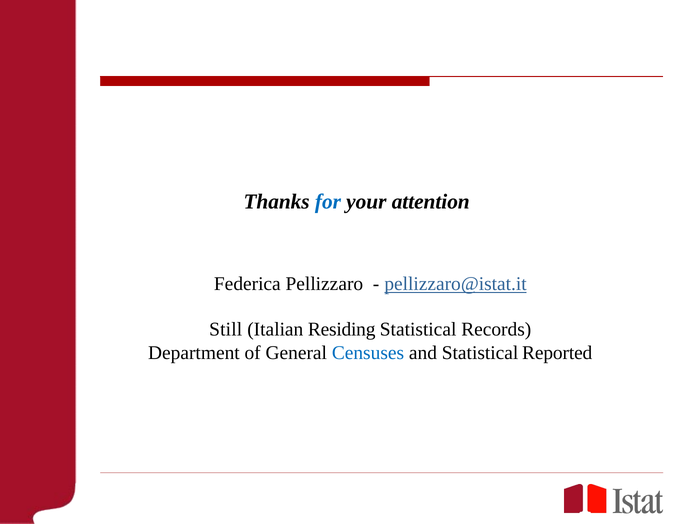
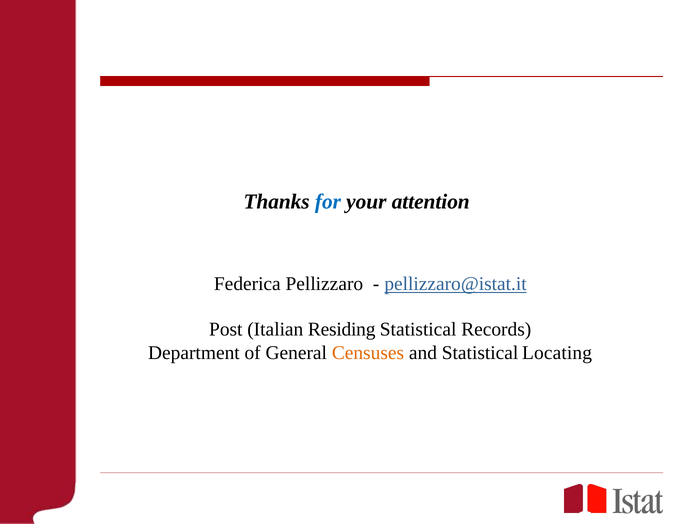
Still: Still -> Post (226, 329)
Censuses colour: blue -> orange (368, 352)
Reported: Reported -> Locating (557, 352)
